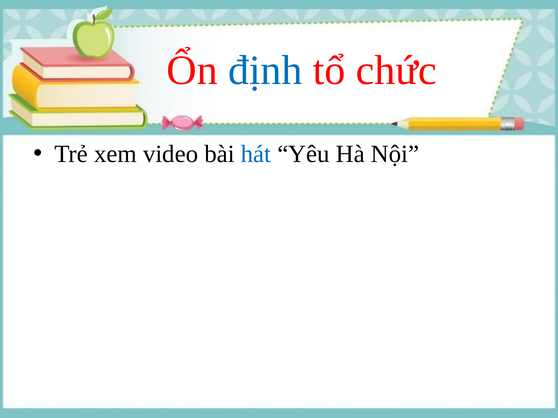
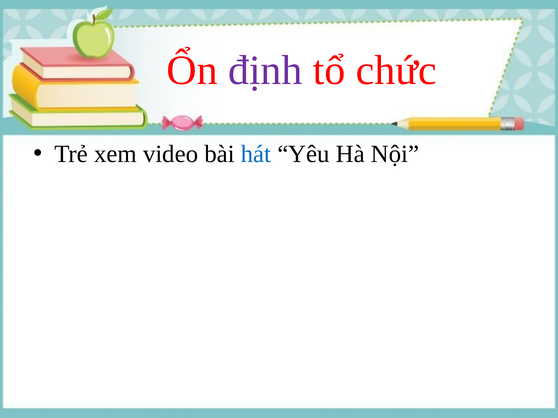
định colour: blue -> purple (265, 70)
